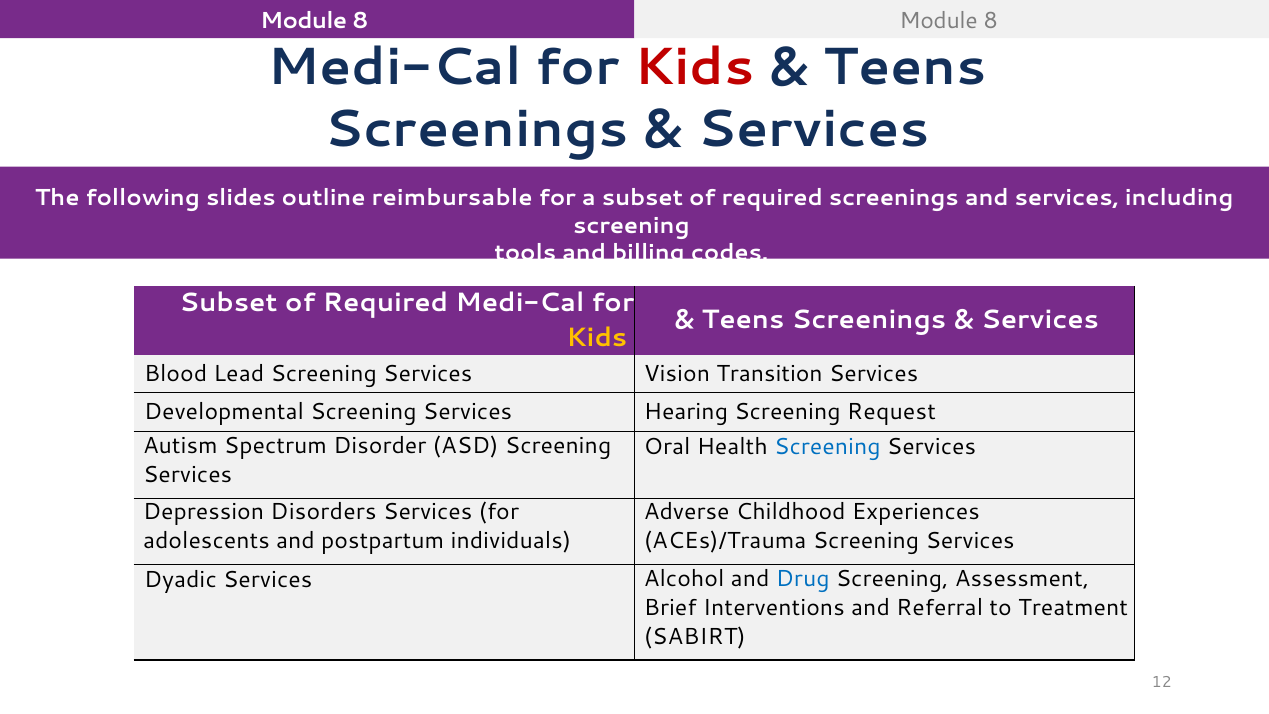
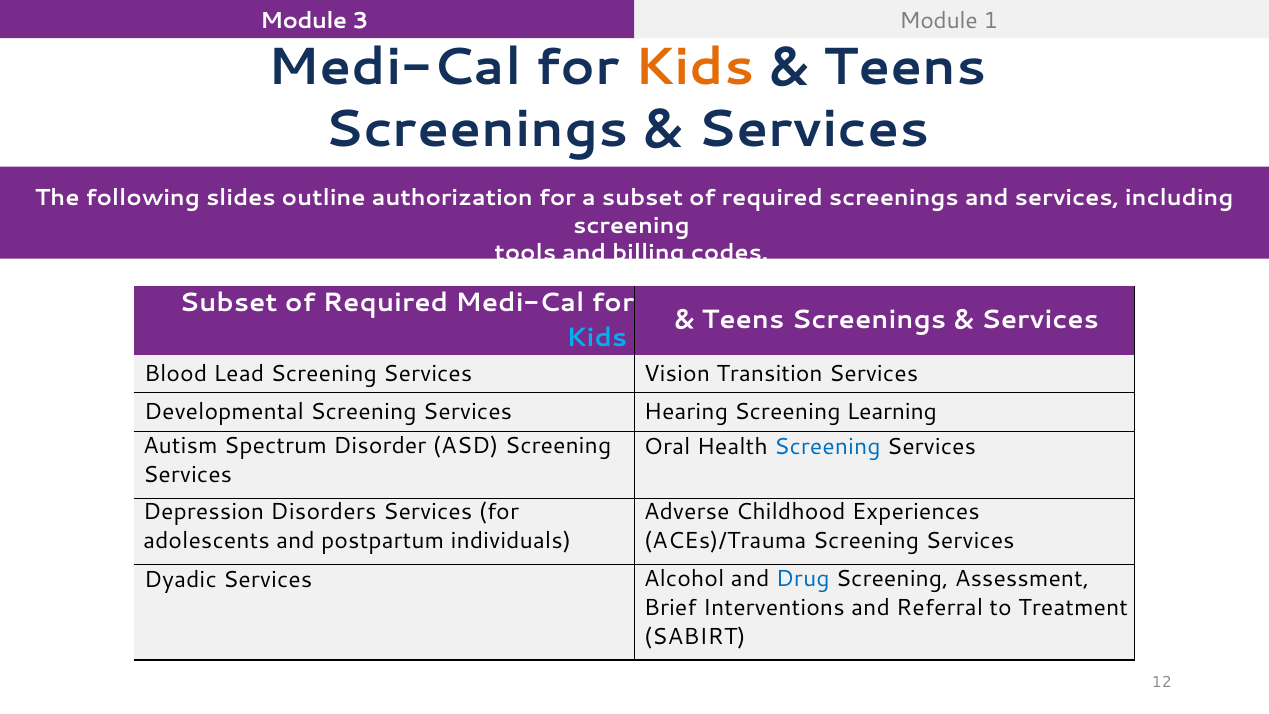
8: 8 -> 3 (360, 21)
8: 8 -> 1 (991, 21)
Kids colour: red -> orange (694, 67)
reimbursable: reimbursable -> authorization (452, 198)
Kids colour: yellow -> light blue (597, 337)
Request: Request -> Learning (892, 412)
